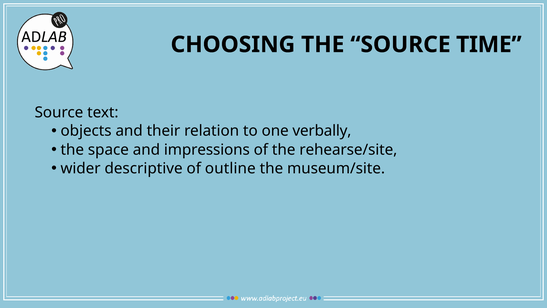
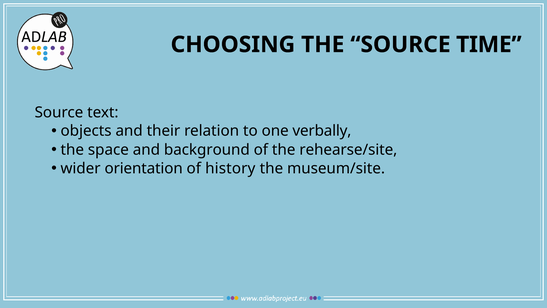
impressions: impressions -> background (207, 150)
descriptive: descriptive -> orientation (144, 168)
outline: outline -> history (230, 168)
